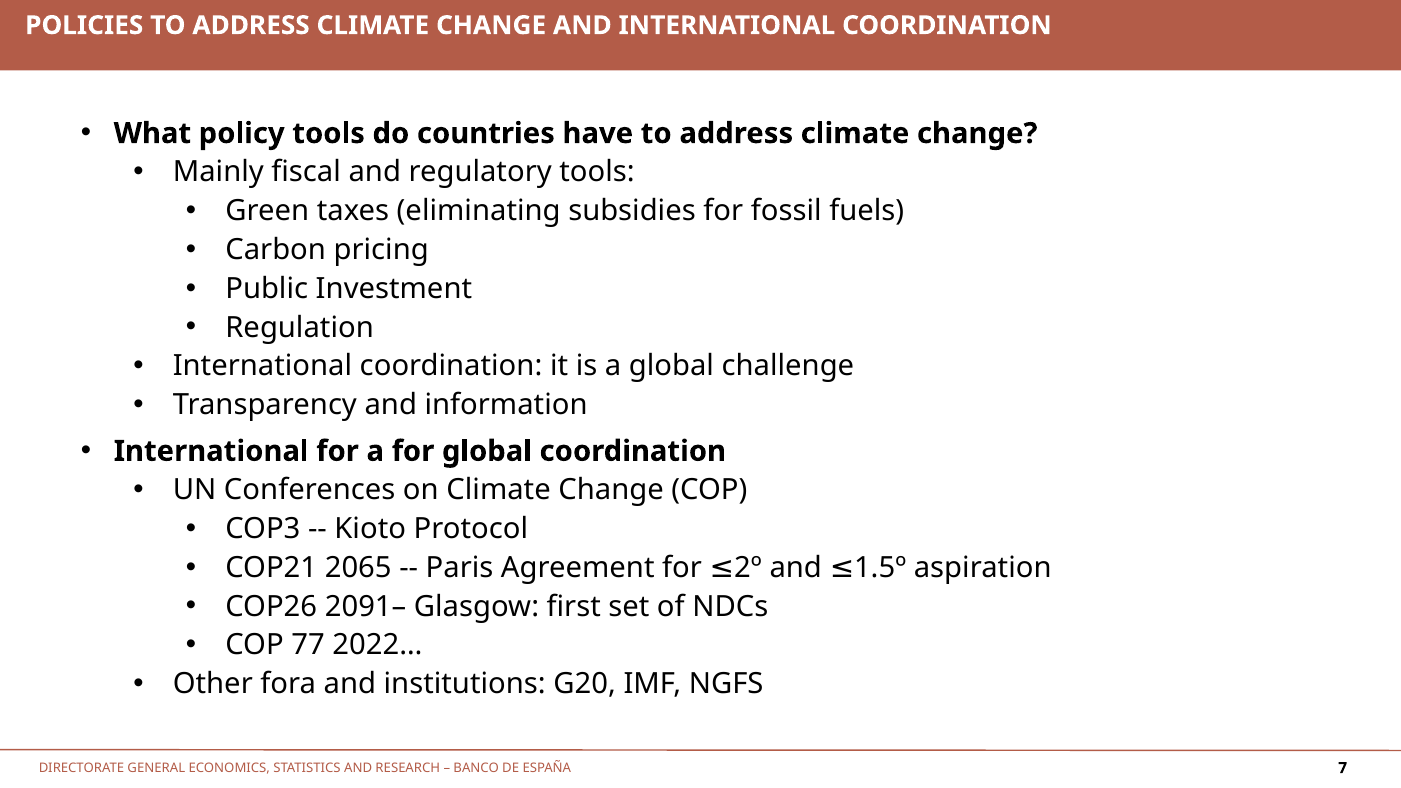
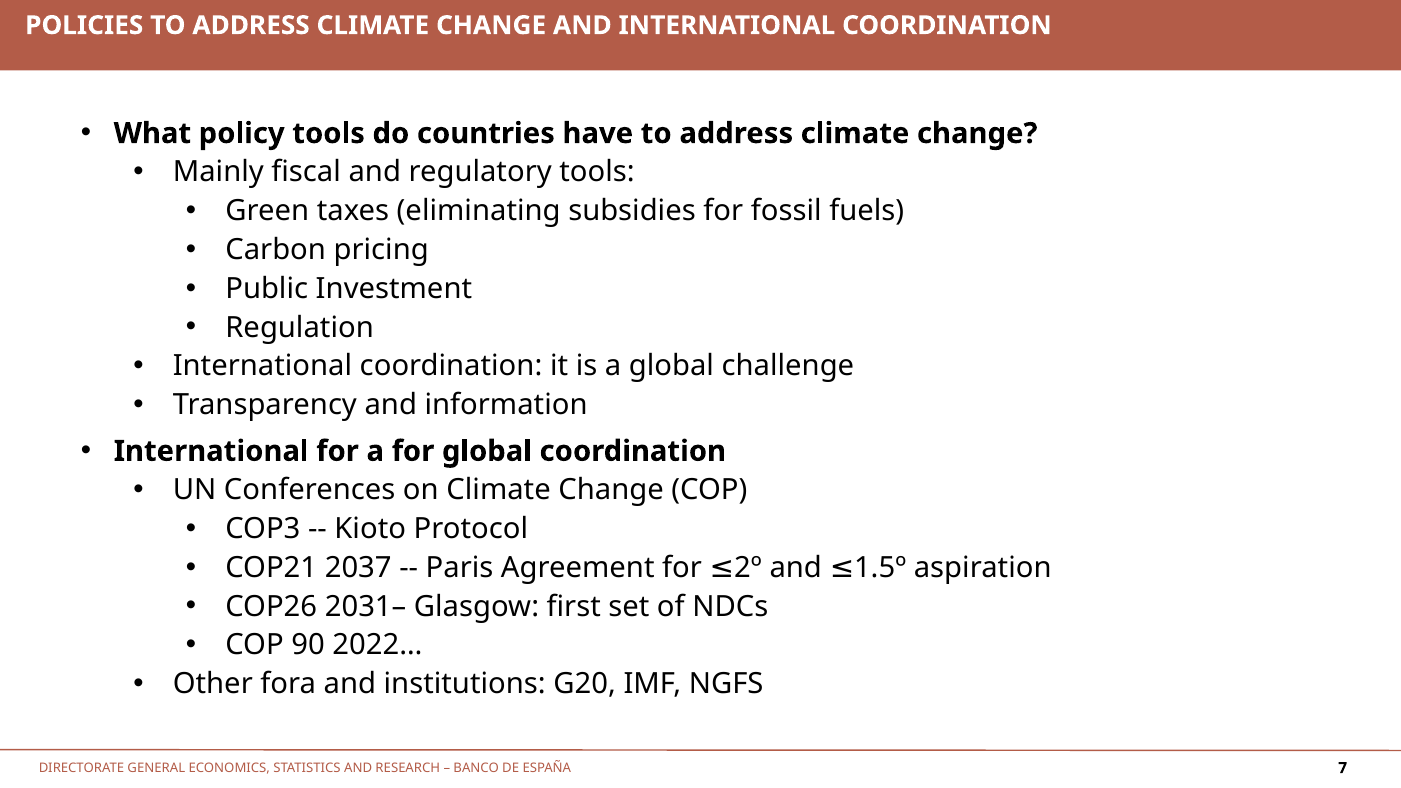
2065: 2065 -> 2037 (358, 568)
2091–: 2091– -> 2031– (366, 606)
77: 77 -> 90 (308, 645)
